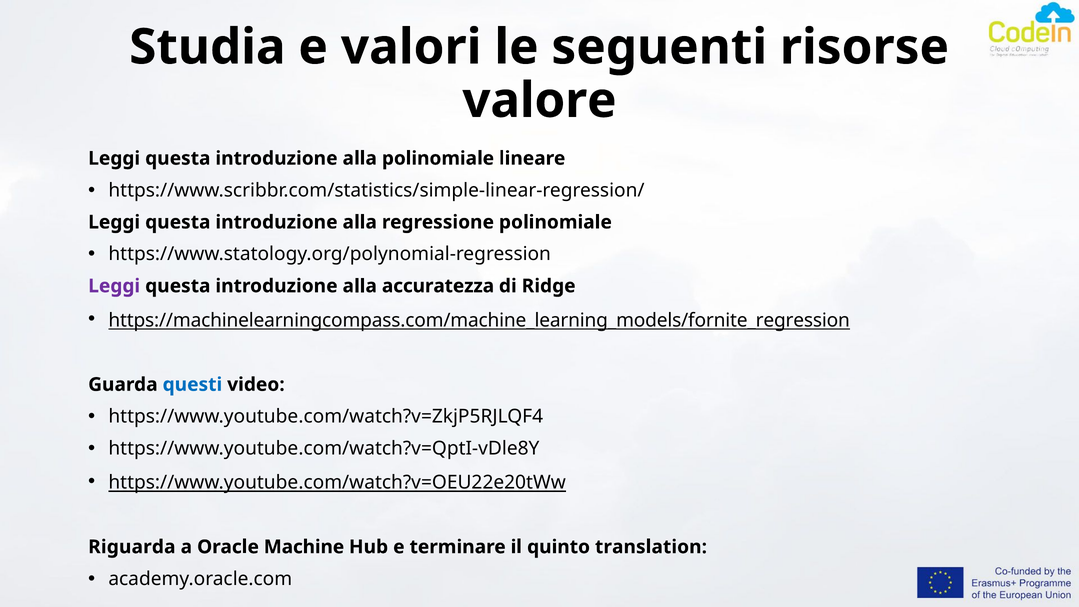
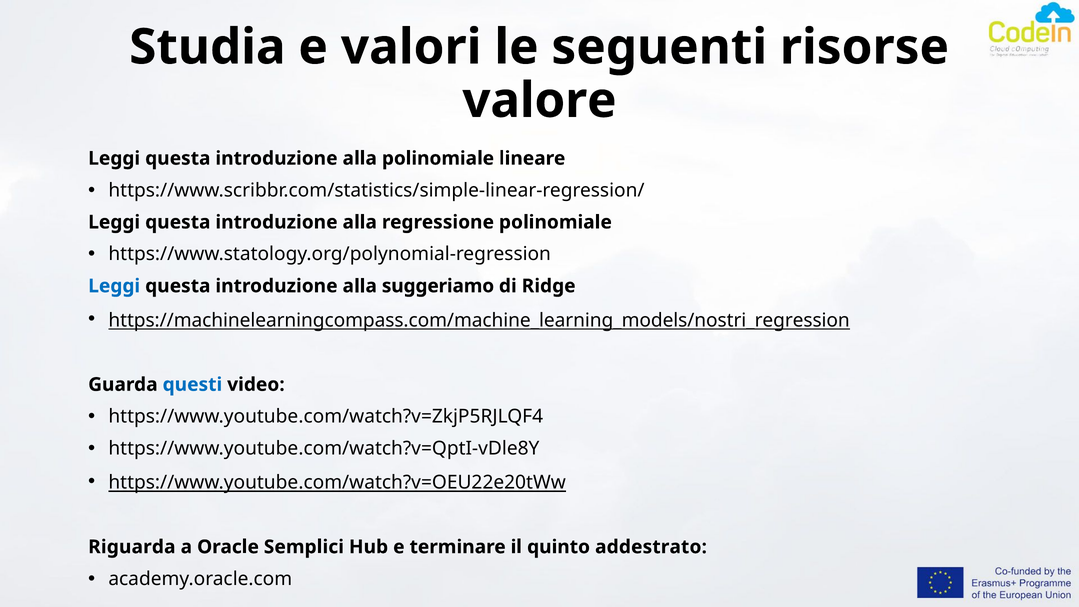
Leggi colour: purple -> blue (114, 286)
accuratezza: accuratezza -> suggeriamo (438, 286)
https://machinelearningcompass.com/machine_learning_models/fornite_regression: https://machinelearningcompass.com/machine_learning_models/fornite_regression -> https://machinelearningcompass.com/machine_learning_models/nostri_regression (479, 320)
Machine: Machine -> Semplici (304, 547)
translation: translation -> addestrato (651, 547)
